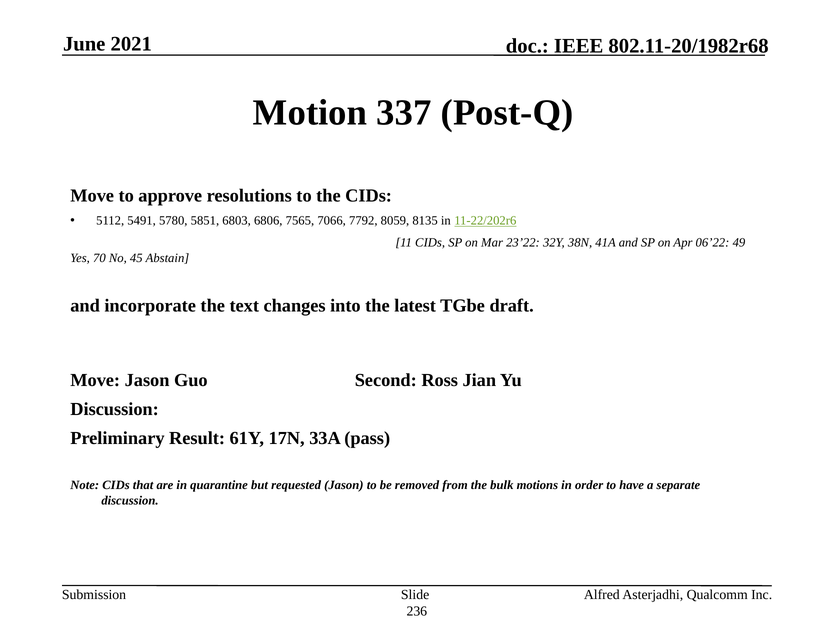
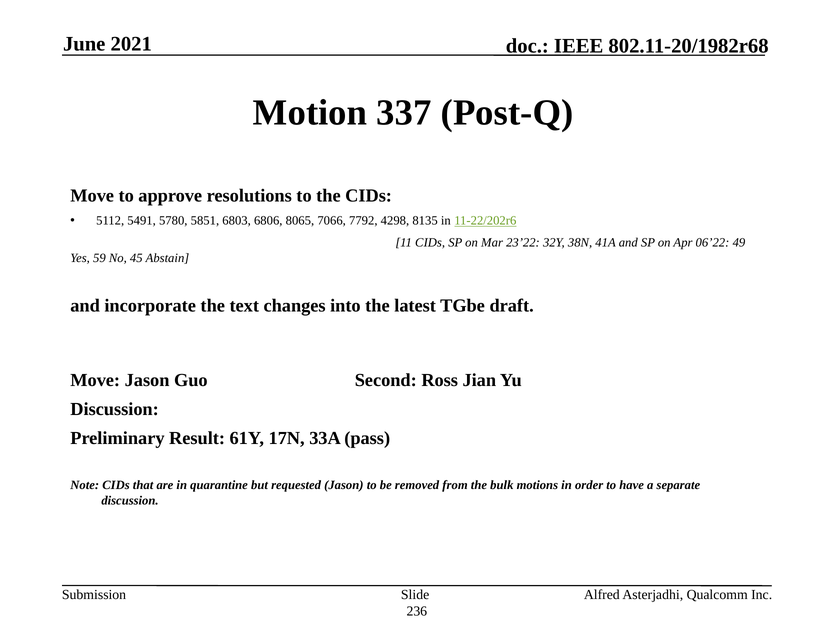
7565: 7565 -> 8065 (300, 221)
8059: 8059 -> 4298 (395, 221)
70: 70 -> 59 (99, 258)
